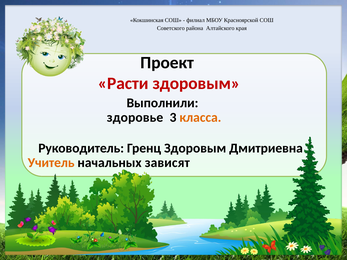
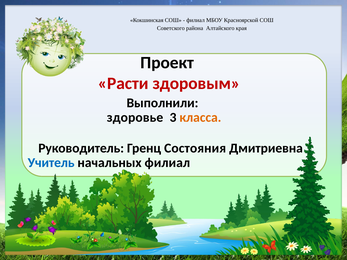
Гренц Здоровым: Здоровым -> Состояния (195, 148)
Учитель colour: orange -> blue (51, 163)
начальных зависят: зависят -> филиал (167, 163)
